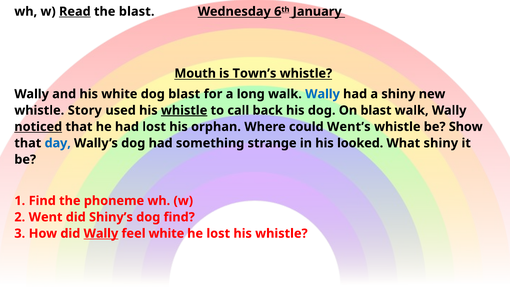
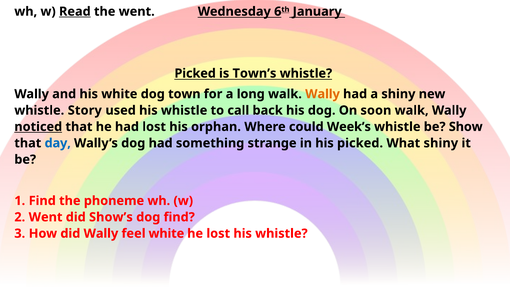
the blast: blast -> went (137, 11)
Mouth: Mouth -> Picked (195, 73)
dog blast: blast -> town (184, 94)
Wally colour: blue -> orange (323, 94)
whistle underline: present -> none (184, 110)
On blast: blast -> soon (376, 110)
Went’s: Went’s -> Week’s (349, 127)
his looked: looked -> picked (360, 143)
Shiny’s: Shiny’s -> Show’s (111, 217)
Wally underline: present -> none (101, 233)
